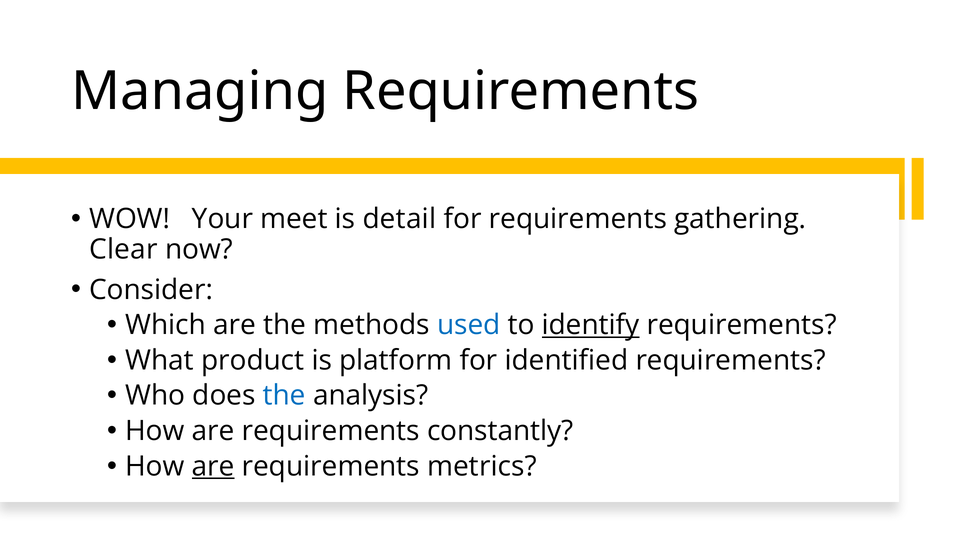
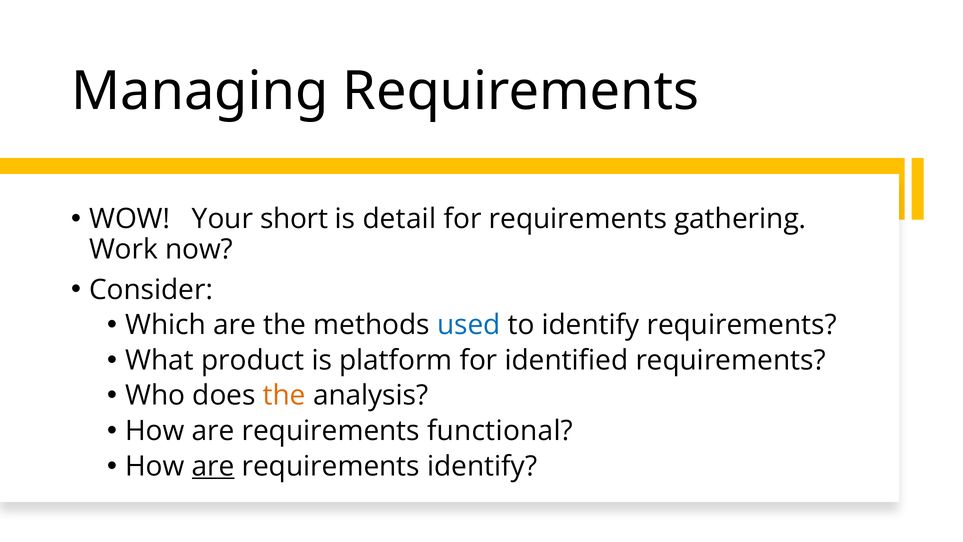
meet: meet -> short (294, 219)
Clear: Clear -> Work (124, 249)
identify underline: present -> none (591, 325)
the colour: blue -> orange (284, 395)
constantly: constantly -> functional (500, 431)
requirements metrics: metrics -> identify (482, 466)
